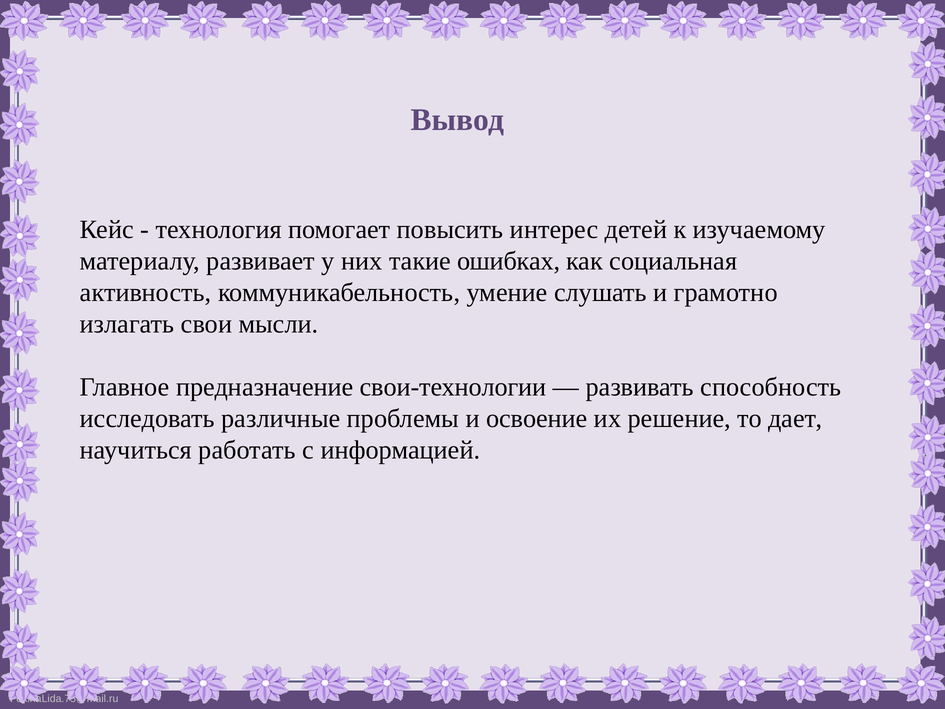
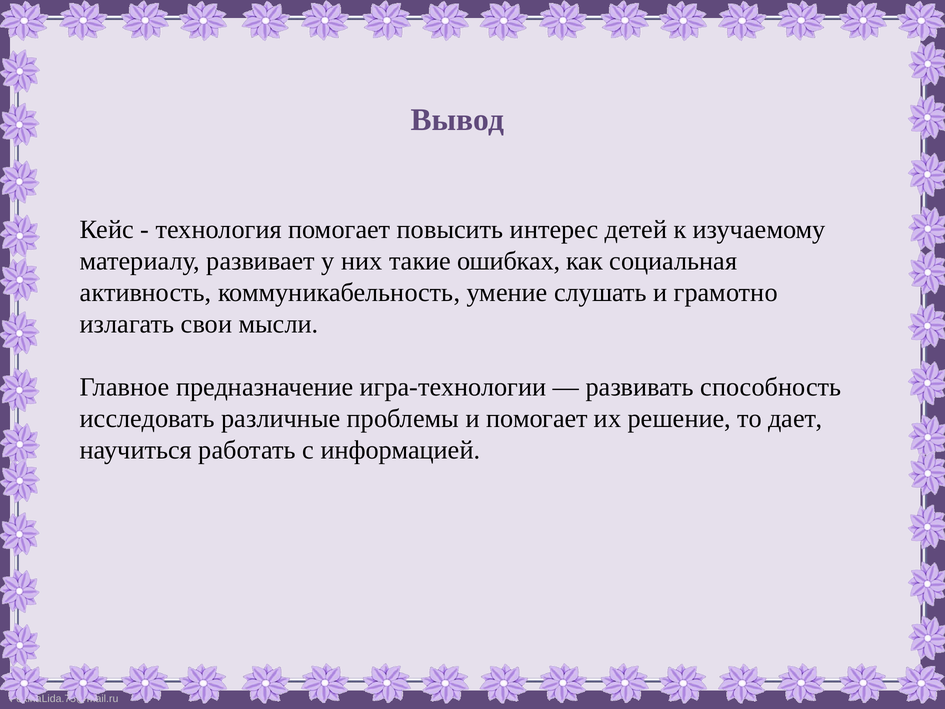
свои-технологии: свои-технологии -> игра-технологии (453, 387)
и освоение: освоение -> помогает (537, 419)
